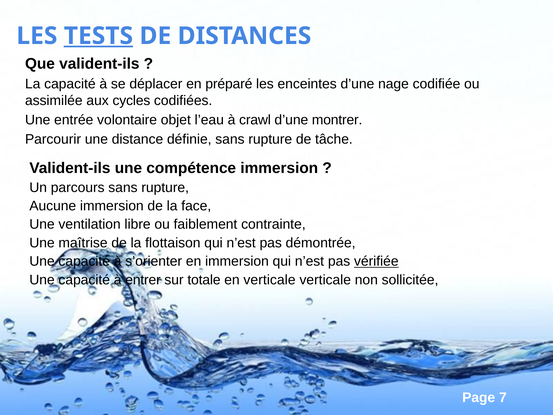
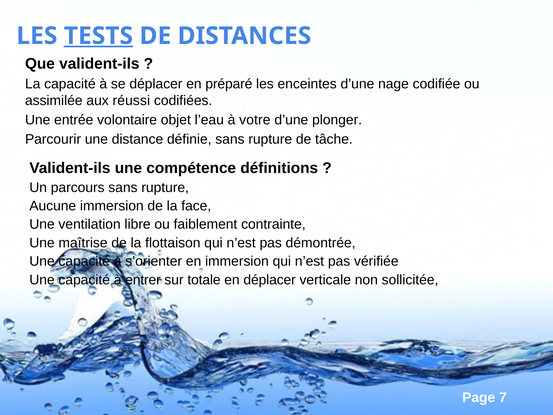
cycles: cycles -> réussi (131, 100)
crawl: crawl -> votre (255, 120)
montrer: montrer -> plonger (337, 120)
compétence immersion: immersion -> définitions (279, 168)
vérifiée underline: present -> none (376, 261)
en verticale: verticale -> déplacer (270, 280)
